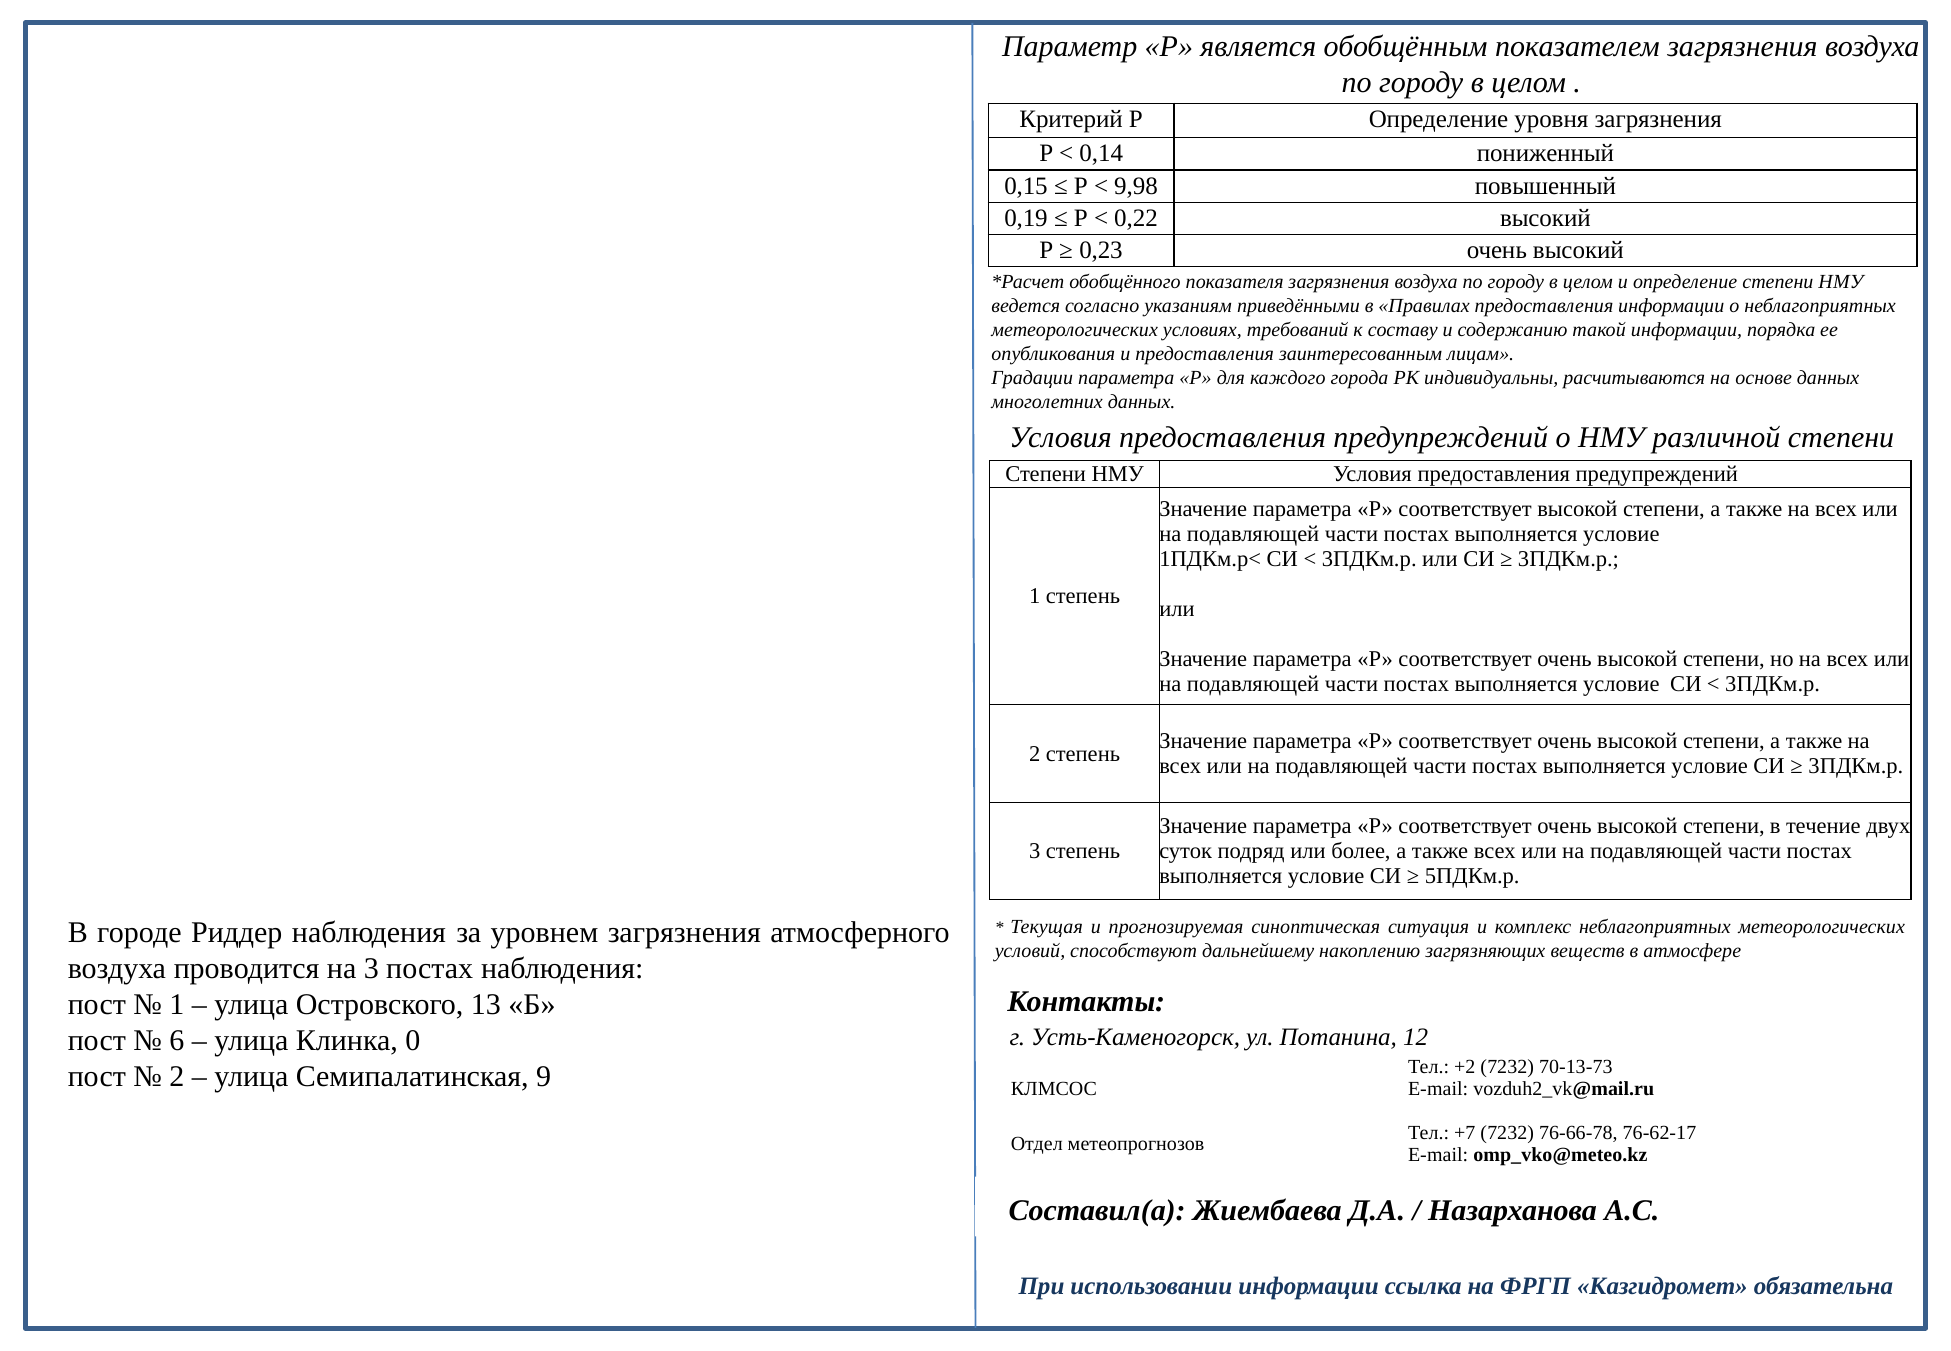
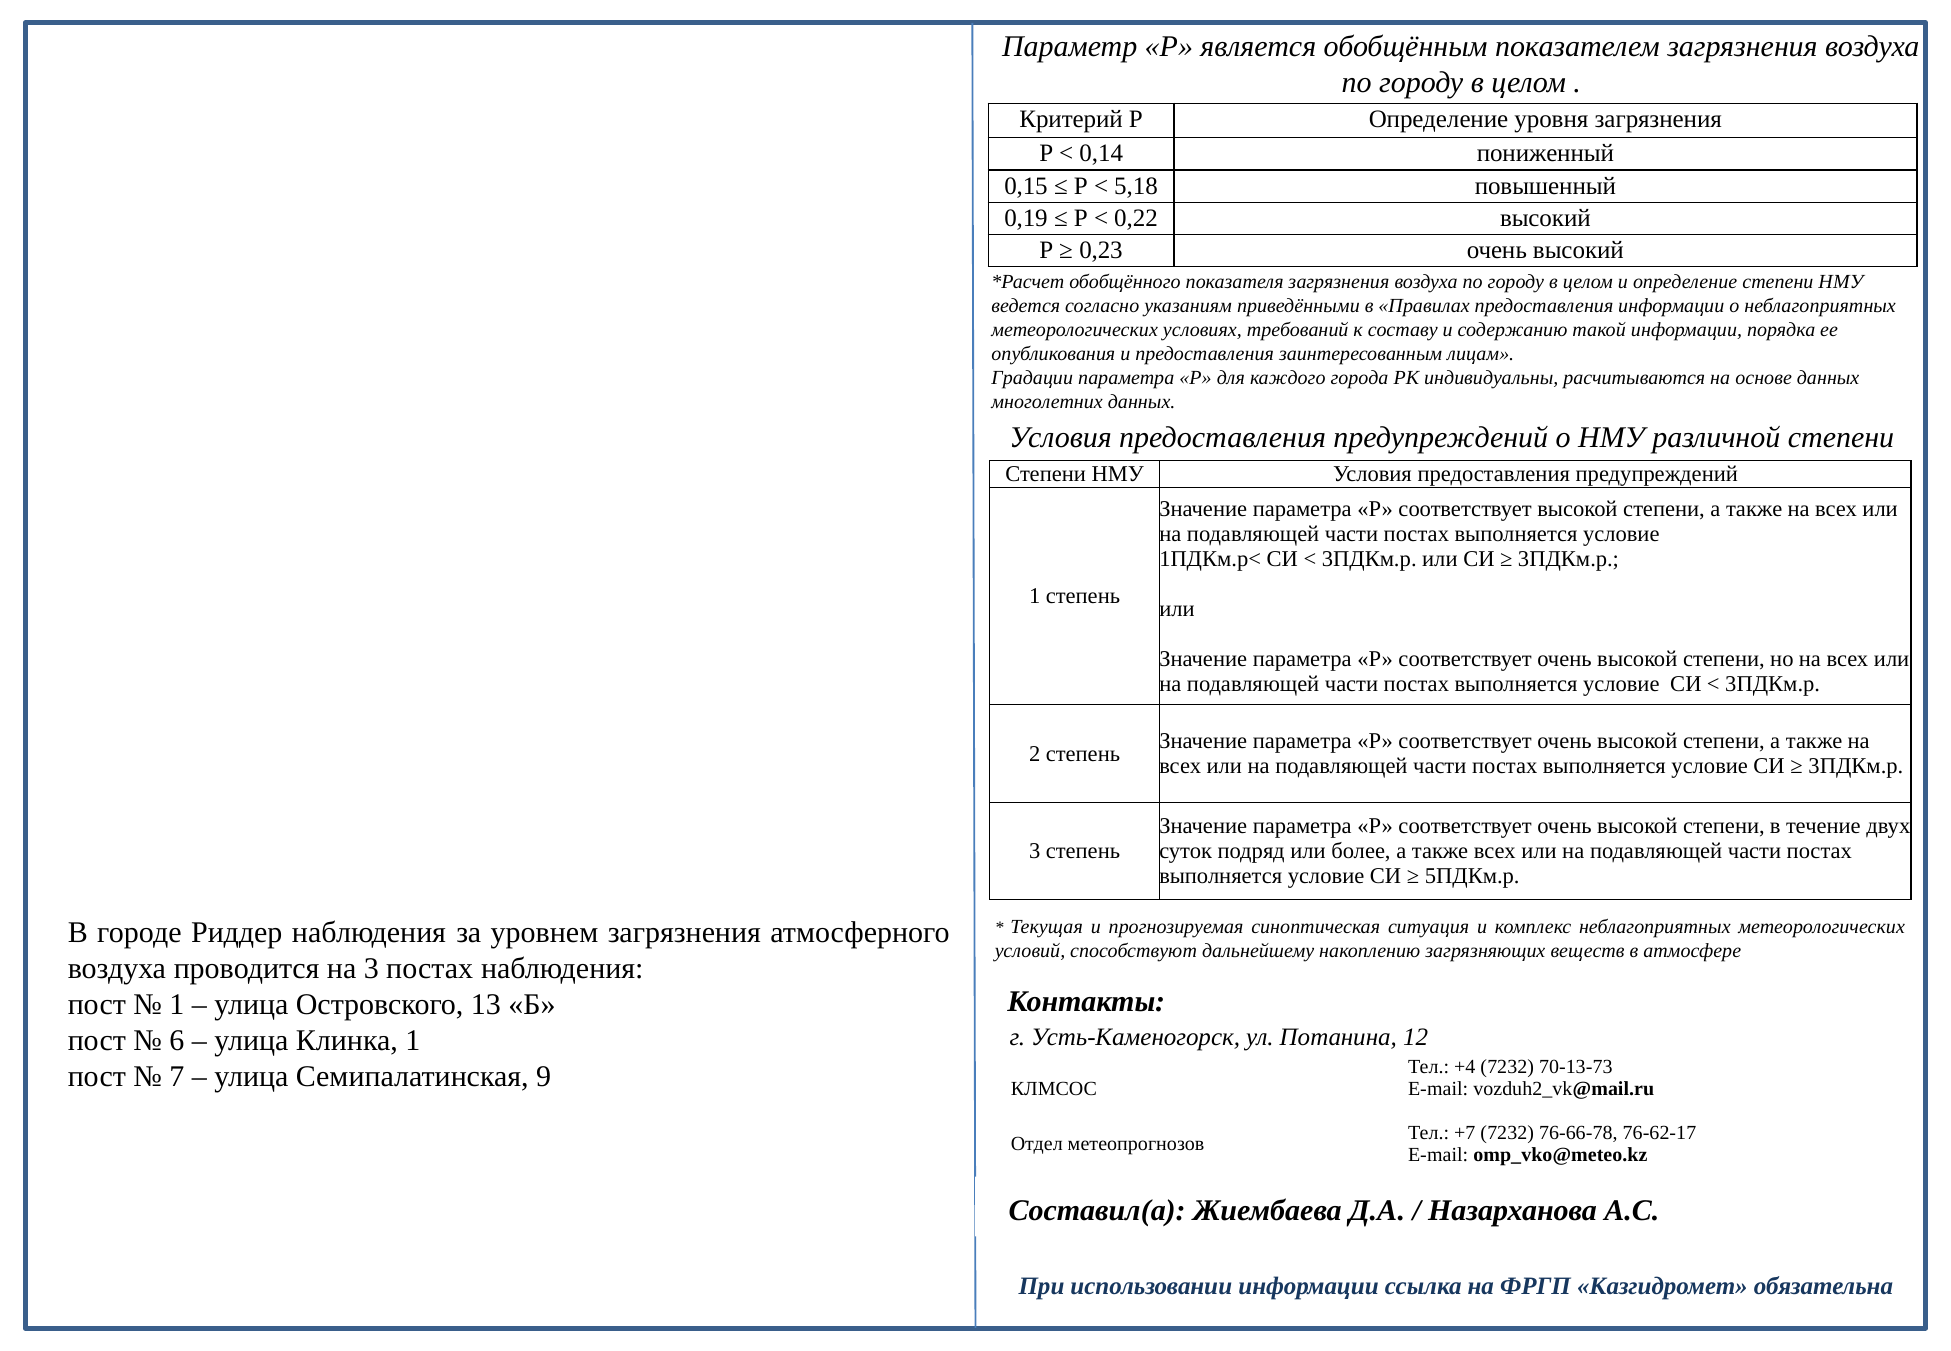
9,98: 9,98 -> 5,18 (1136, 186)
Клинка 0: 0 -> 1 (413, 1040)
+2: +2 -> +4 (1465, 1067)
2: 2 -> 7 (177, 1076)
